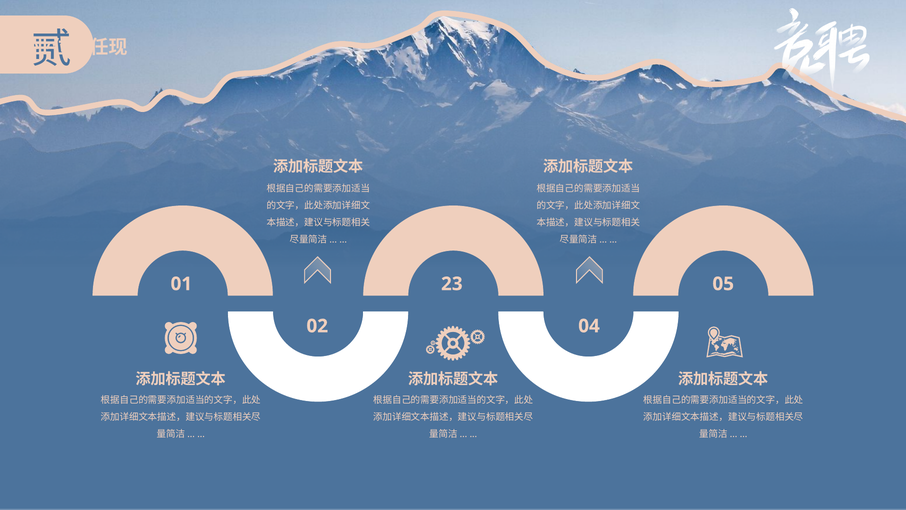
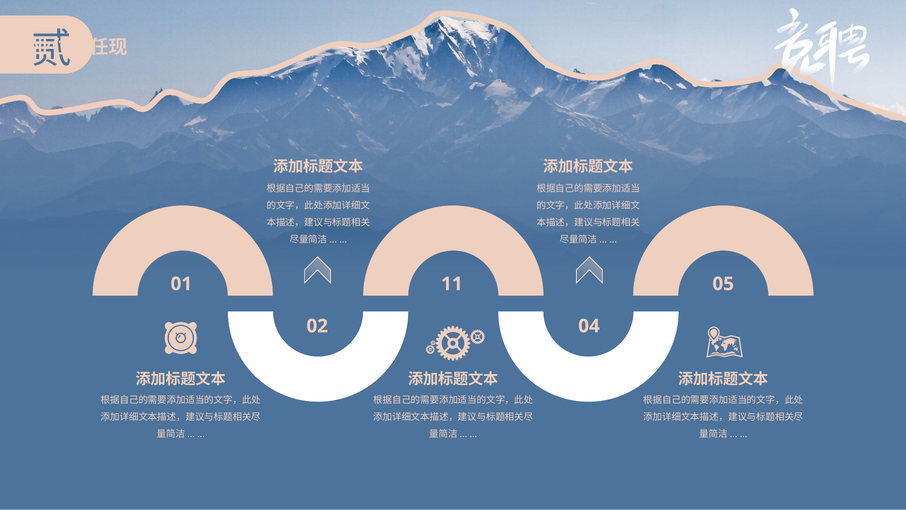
23: 23 -> 11 (452, 284)
